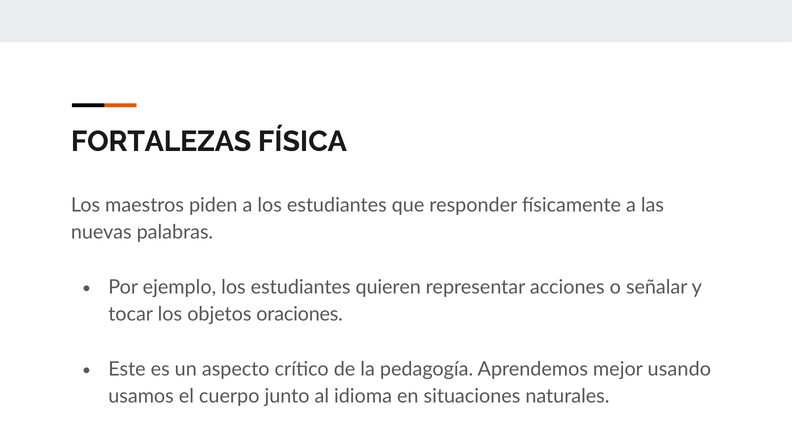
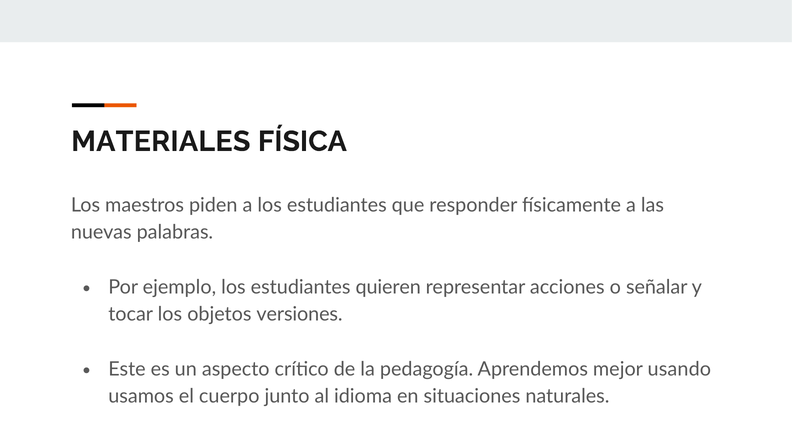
FORTALEZAS: FORTALEZAS -> MATERIALES (161, 141)
oraciones: oraciones -> versiones (300, 314)
